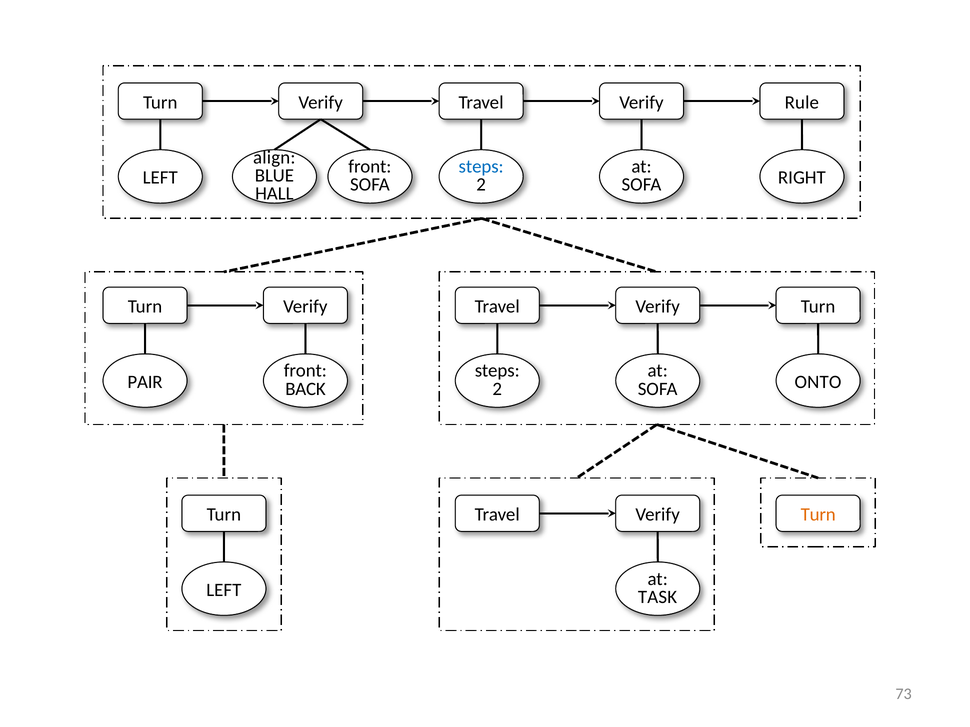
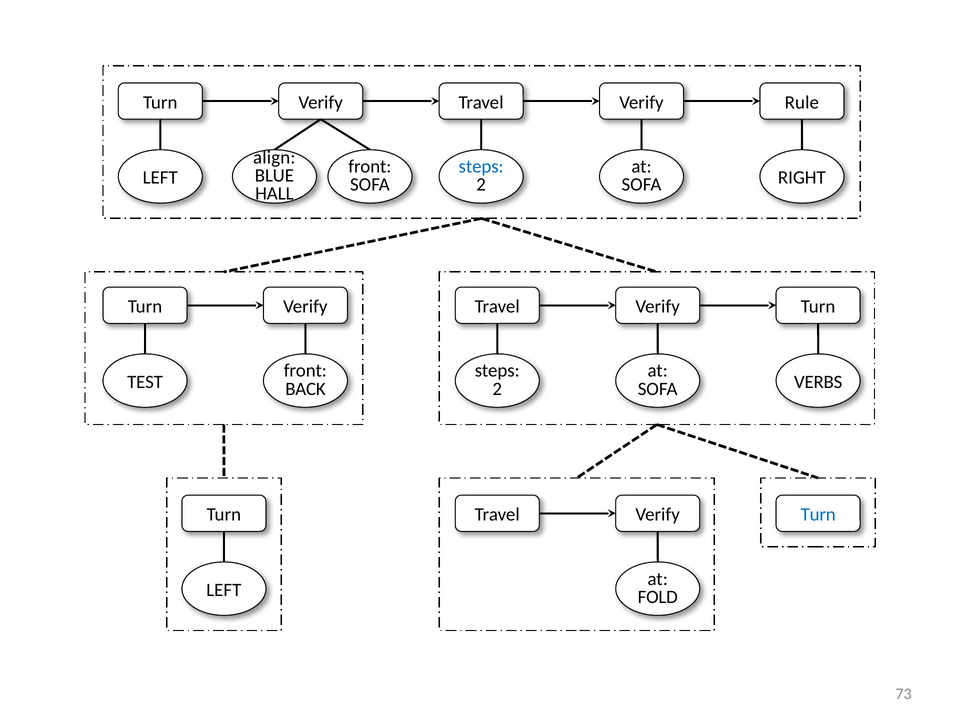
PAIR: PAIR -> TEST (145, 382)
ONTO: ONTO -> VERBS (818, 382)
Turn colour: orange -> blue (818, 515)
TASK: TASK -> FOLD (658, 597)
